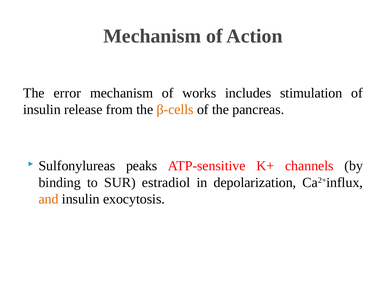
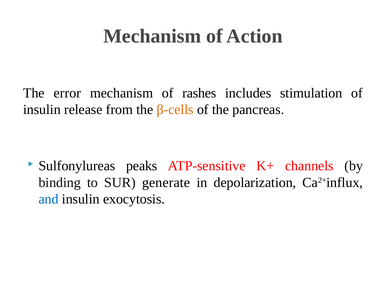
works: works -> rashes (199, 93)
estradiol: estradiol -> generate (166, 183)
and colour: orange -> blue (49, 199)
